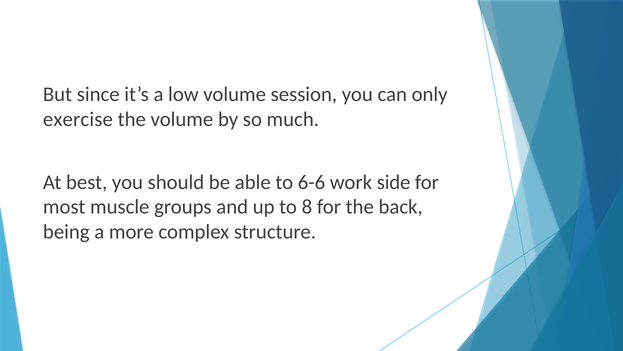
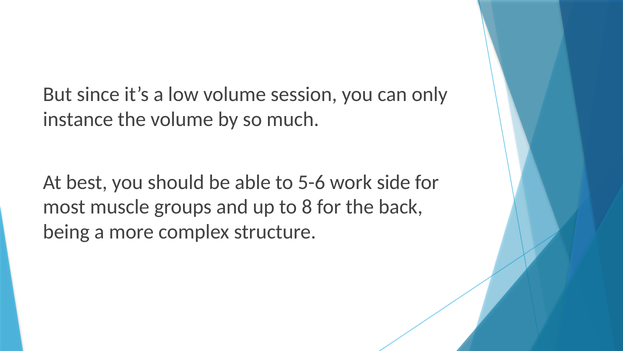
exercise: exercise -> instance (78, 119)
6-6: 6-6 -> 5-6 (311, 182)
